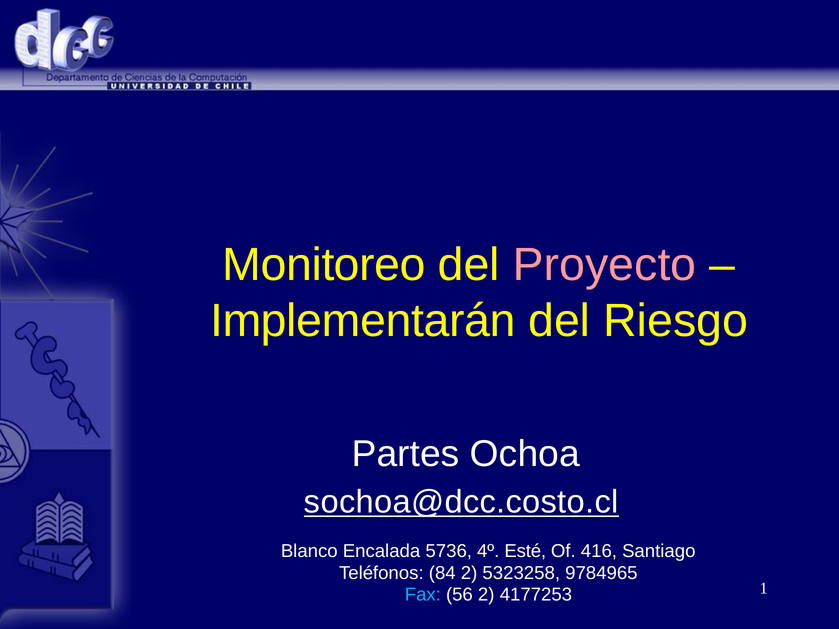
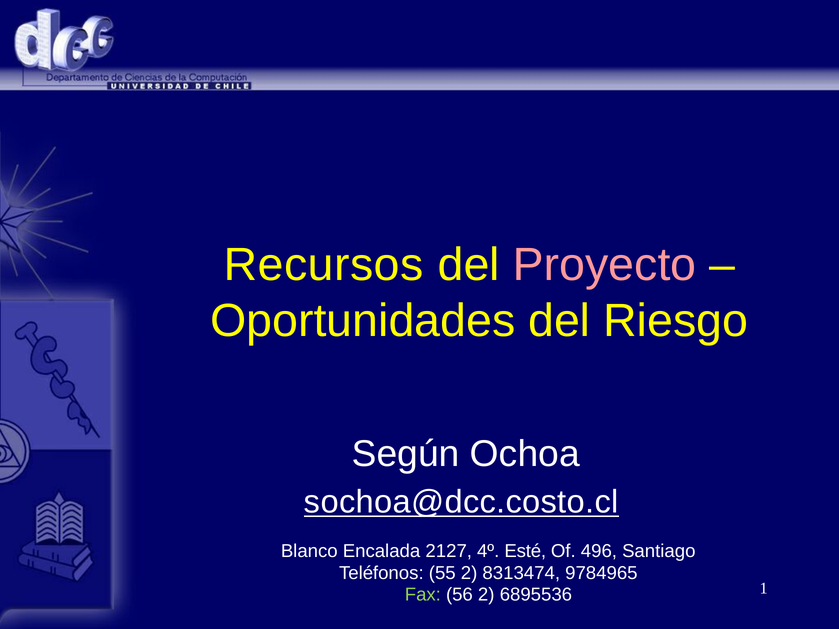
Monitoreo: Monitoreo -> Recursos (324, 265)
Implementarán: Implementarán -> Oportunidades (363, 321)
Partes: Partes -> Según (406, 454)
5736: 5736 -> 2127 (449, 552)
416: 416 -> 496 (599, 552)
84: 84 -> 55 (442, 573)
5323258: 5323258 -> 8313474 (521, 573)
Fax colour: light blue -> light green (423, 595)
4177253: 4177253 -> 6895536 (536, 595)
